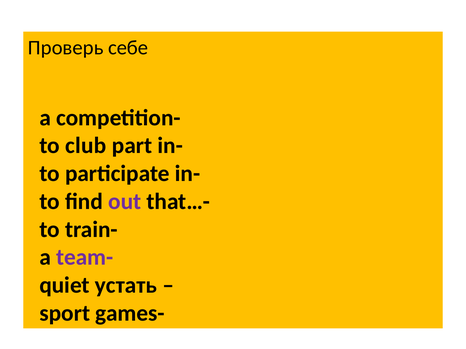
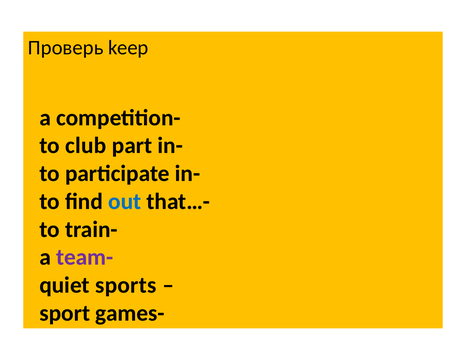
себе: себе -> keep (128, 48)
out colour: purple -> blue (125, 202)
устать: устать -> sports (126, 286)
